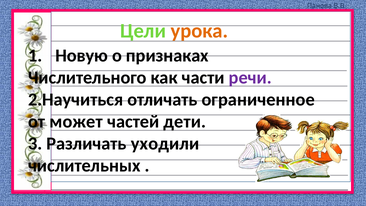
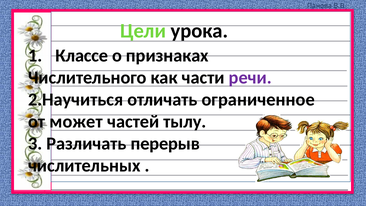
урока colour: orange -> black (199, 31)
Новую: Новую -> Классе (82, 56)
дети: дети -> тылу (185, 121)
уходили: уходили -> перерыв (165, 143)
